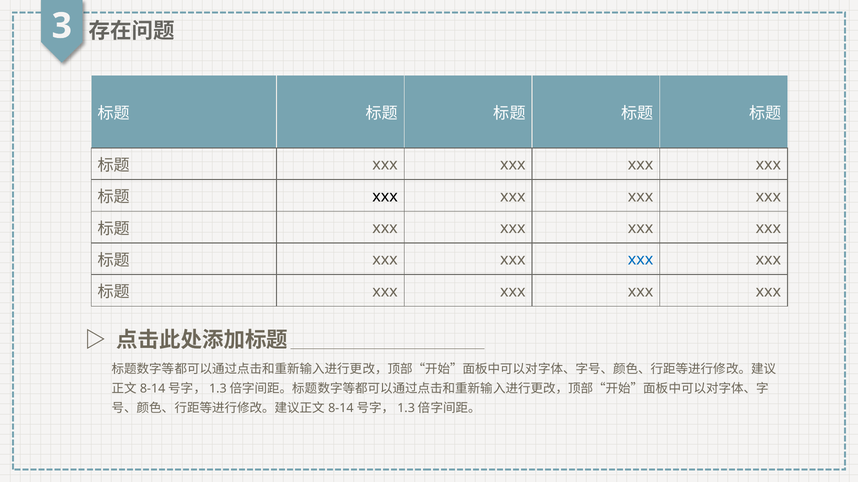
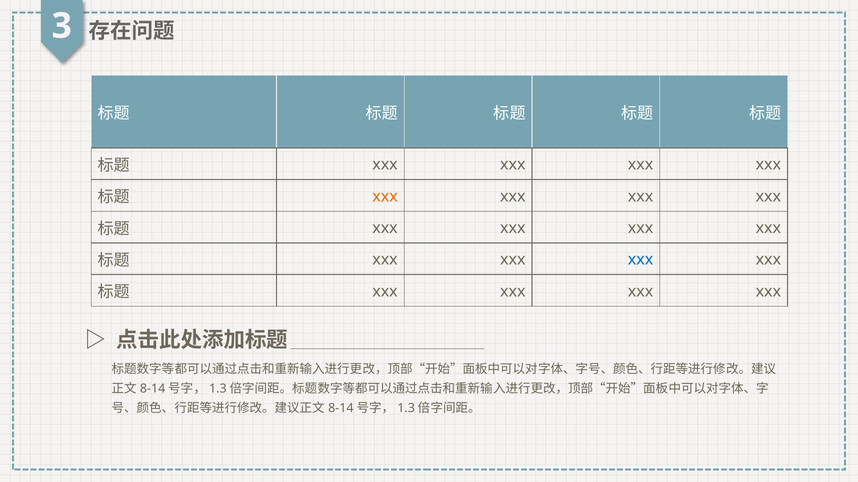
xxx colour: black -> orange (385, 197)
